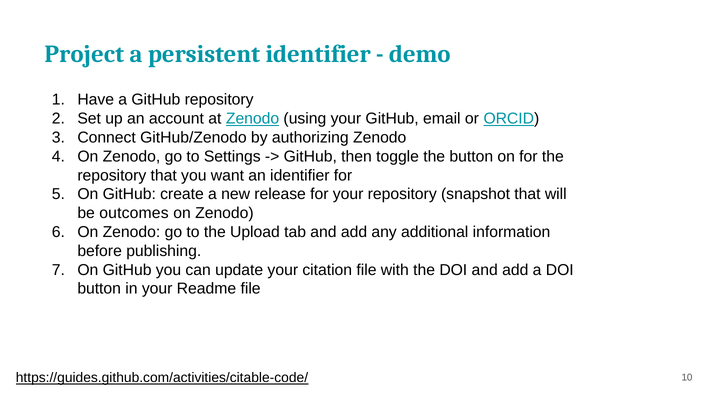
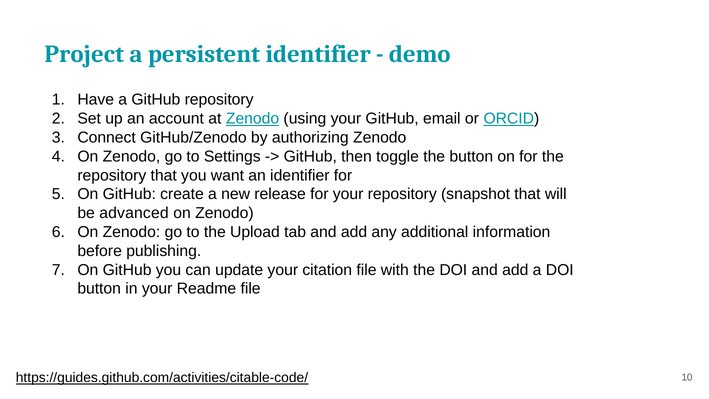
outcomes: outcomes -> advanced (134, 213)
